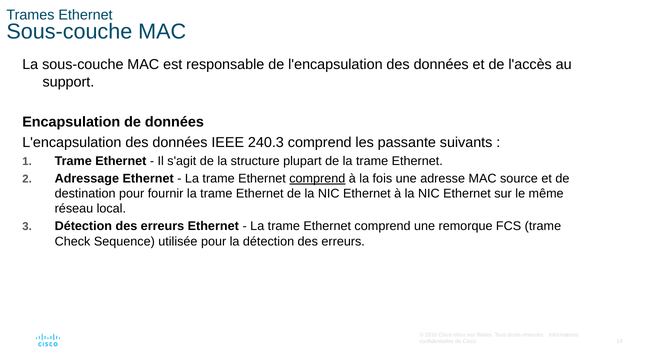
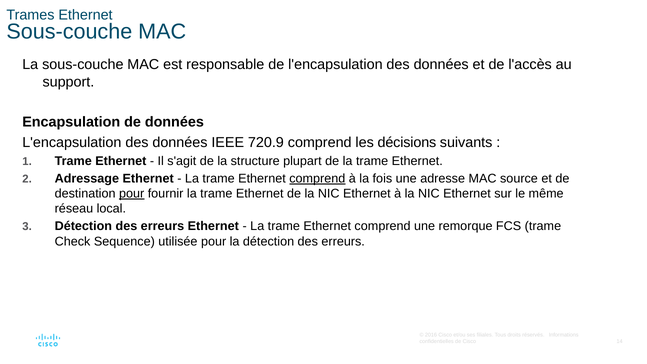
240.3: 240.3 -> 720.9 (266, 142)
passante: passante -> décisions (407, 142)
pour underline: none -> present (132, 194)
